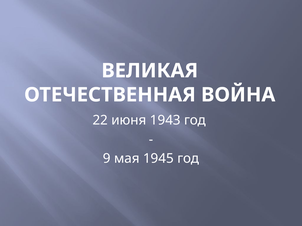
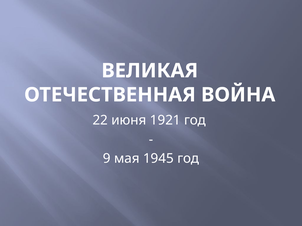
1943: 1943 -> 1921 (165, 121)
